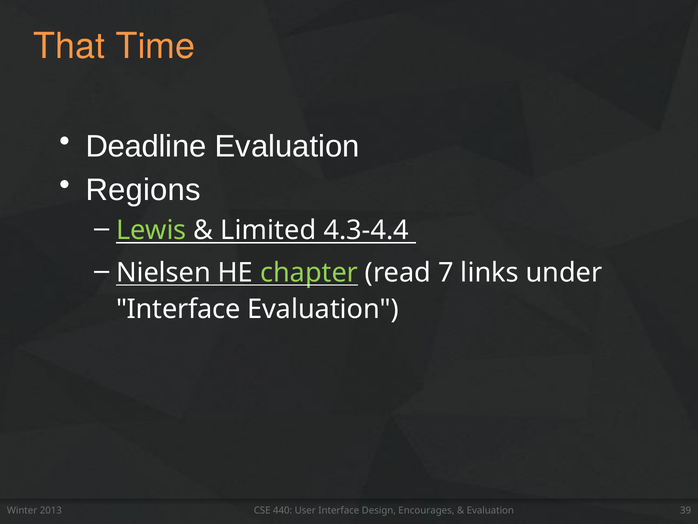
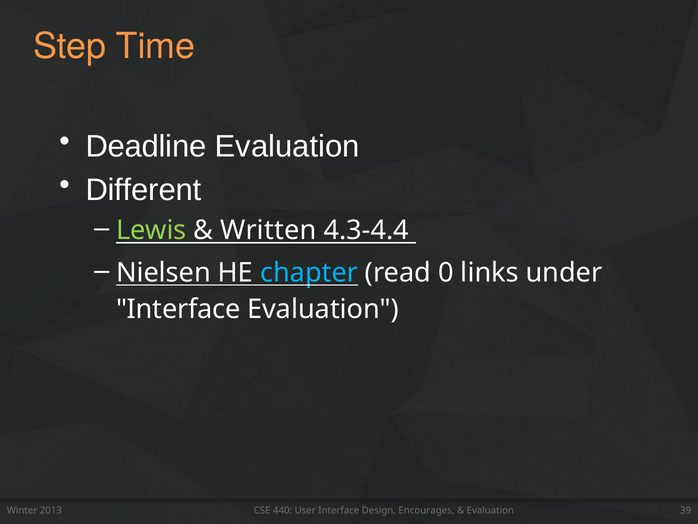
That: That -> Step (69, 46)
Regions: Regions -> Different (143, 190)
Limited: Limited -> Written (268, 230)
chapter colour: light green -> light blue (309, 272)
7: 7 -> 0 (446, 272)
